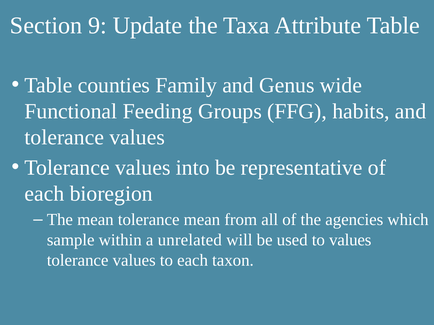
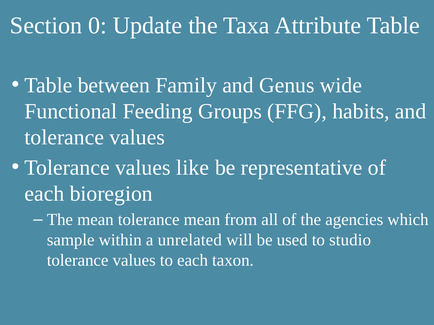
9: 9 -> 0 (97, 26)
counties: counties -> between (114, 85)
into: into -> like (193, 168)
to values: values -> studio (350, 240)
